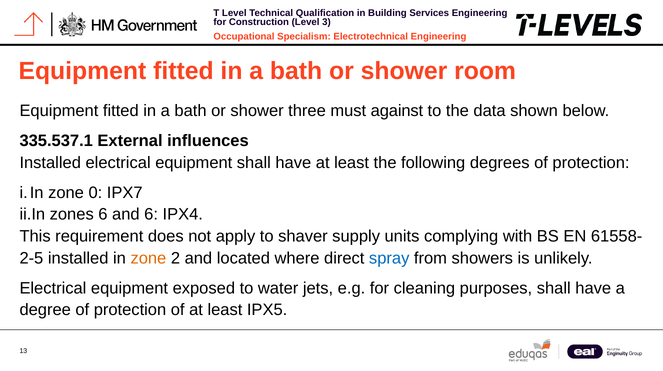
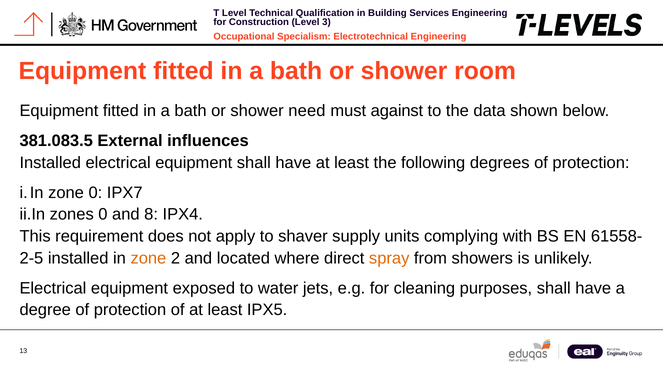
three: three -> need (307, 111)
335.537.1: 335.537.1 -> 381.083.5 (56, 141)
zones 6: 6 -> 0 (103, 214)
and 6: 6 -> 8 (151, 214)
spray colour: blue -> orange (389, 258)
